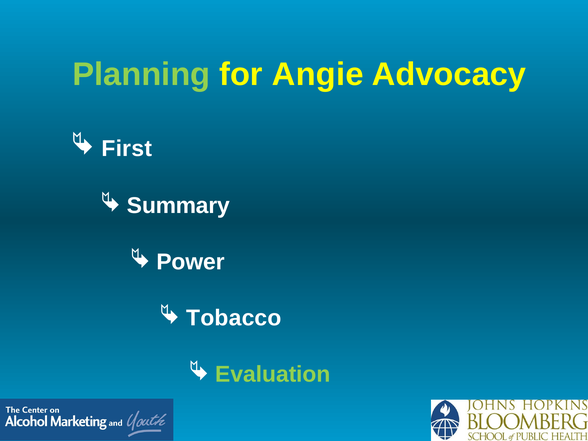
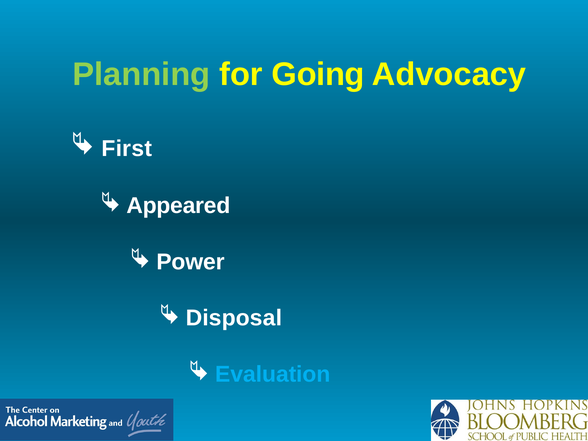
Angie: Angie -> Going (318, 75)
Summary: Summary -> Appeared (178, 206)
Tobacco: Tobacco -> Disposal (234, 318)
Evaluation colour: light green -> light blue (273, 374)
